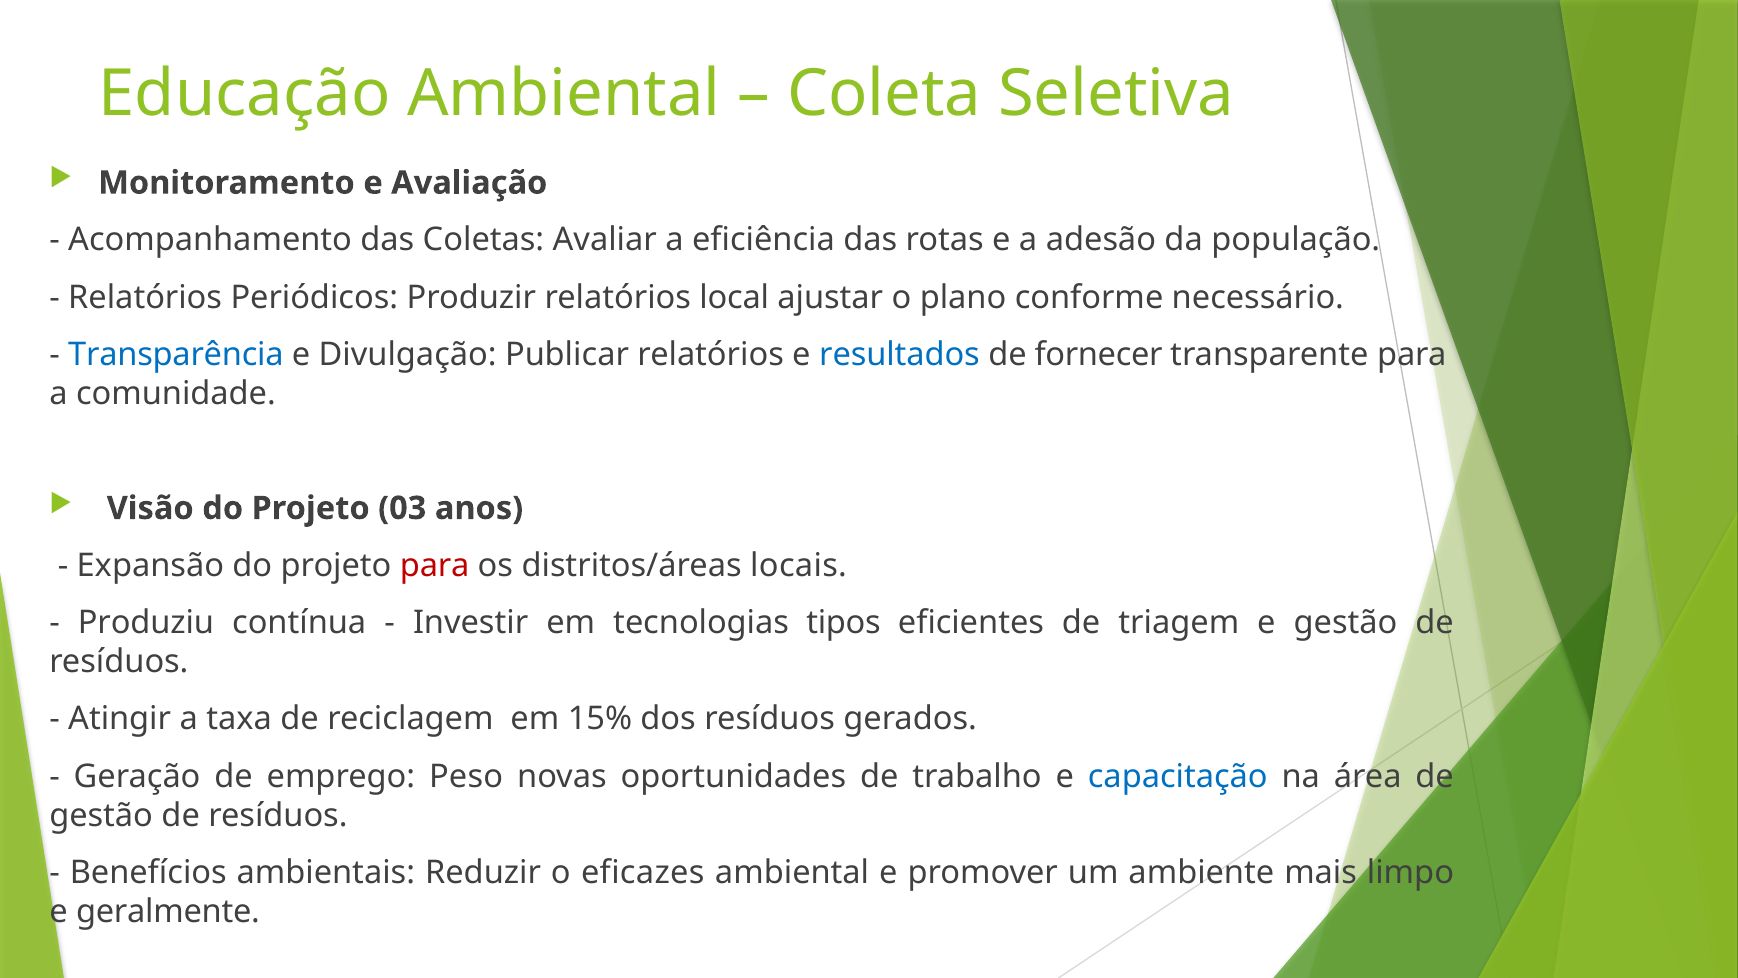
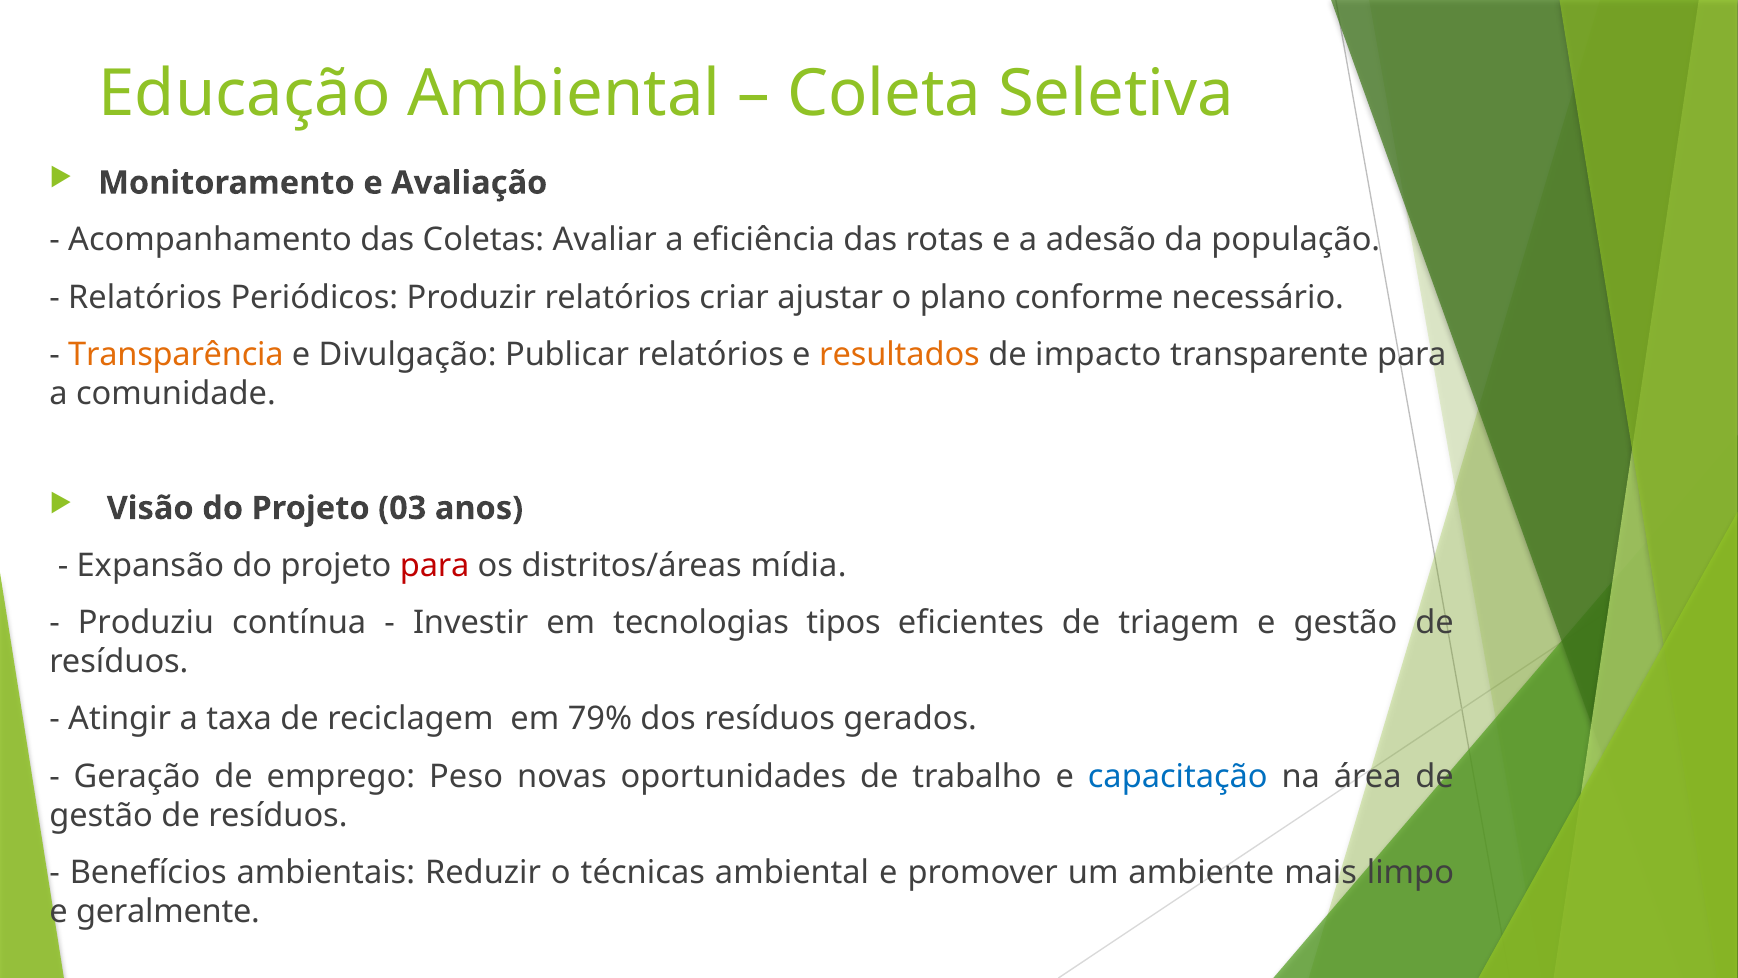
local: local -> criar (734, 297)
Transparência colour: blue -> orange (176, 355)
resultados colour: blue -> orange (899, 355)
fornecer: fornecer -> impacto (1098, 355)
locais: locais -> mídia (799, 565)
15%: 15% -> 79% (600, 719)
eficazes: eficazes -> técnicas (643, 872)
